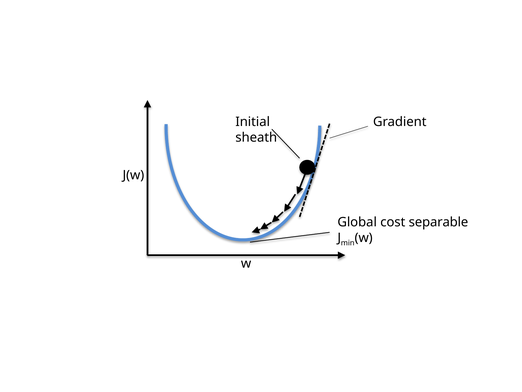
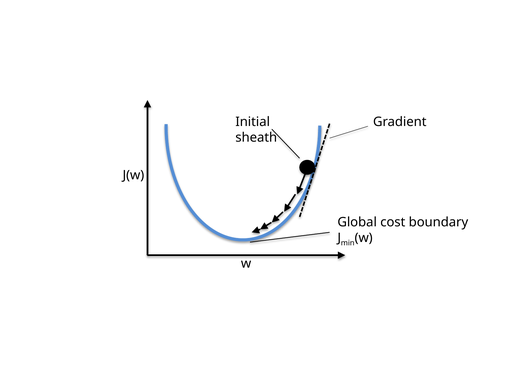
separable: separable -> boundary (438, 222)
